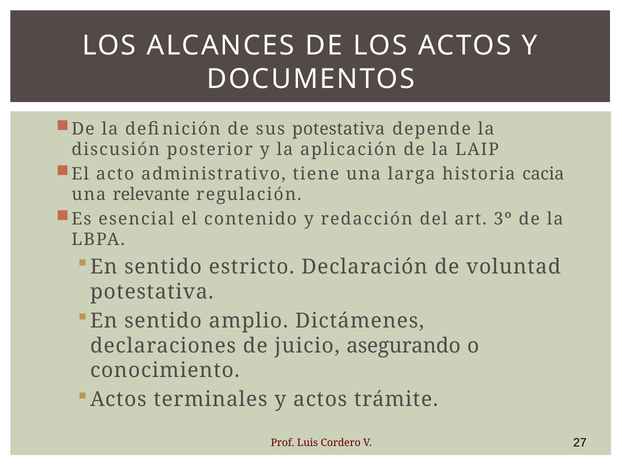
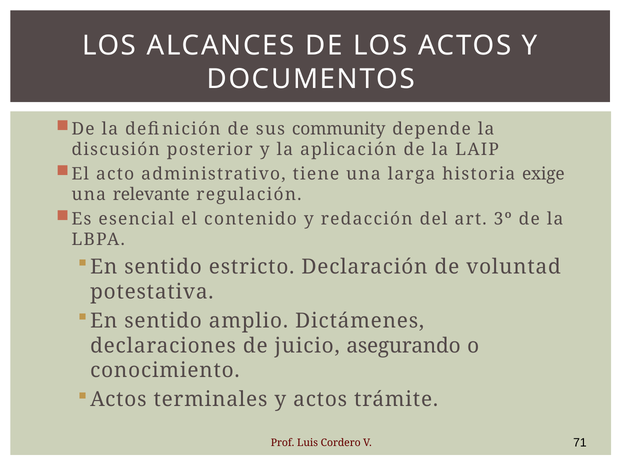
sus potestativa: potestativa -> community (339, 129)
cacia: cacia -> exige (543, 174)
27: 27 -> 71 (580, 442)
